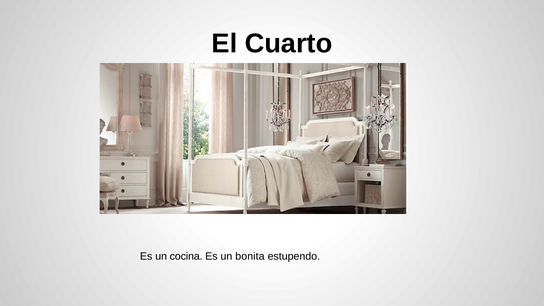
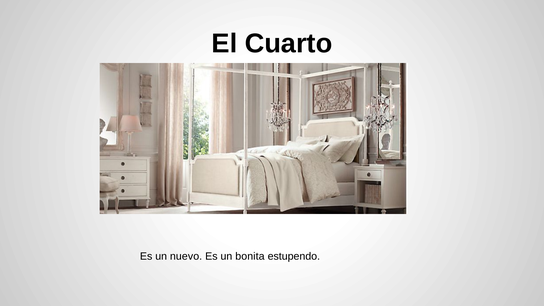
cocina: cocina -> nuevo (186, 256)
